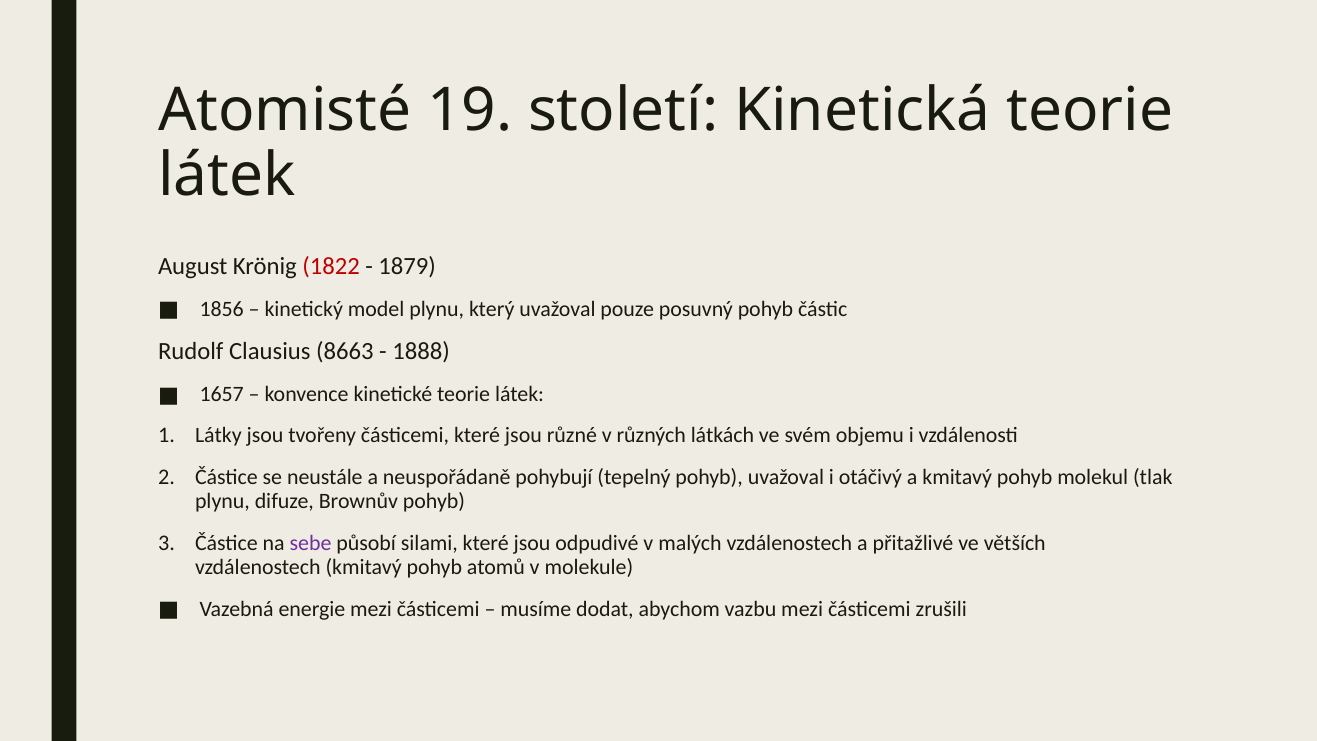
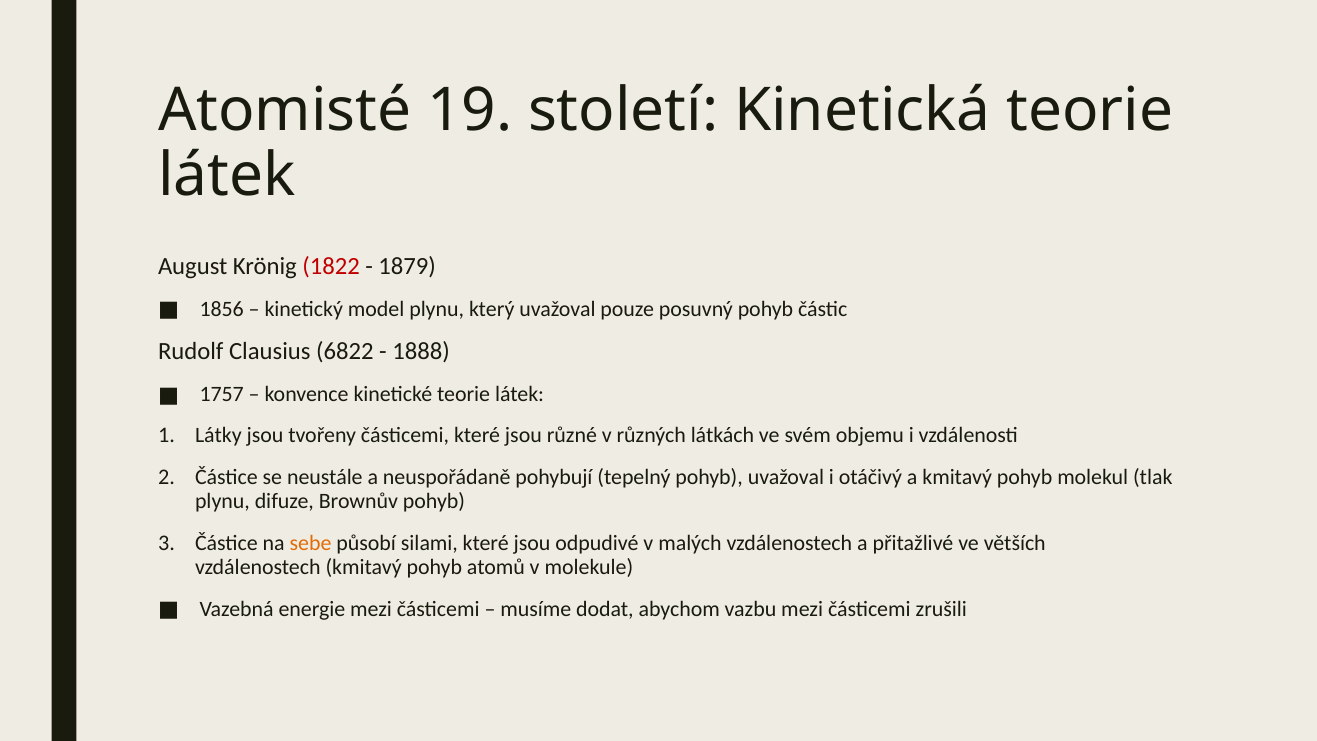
8663: 8663 -> 6822 (345, 352)
1657: 1657 -> 1757 (222, 394)
sebe colour: purple -> orange (311, 543)
